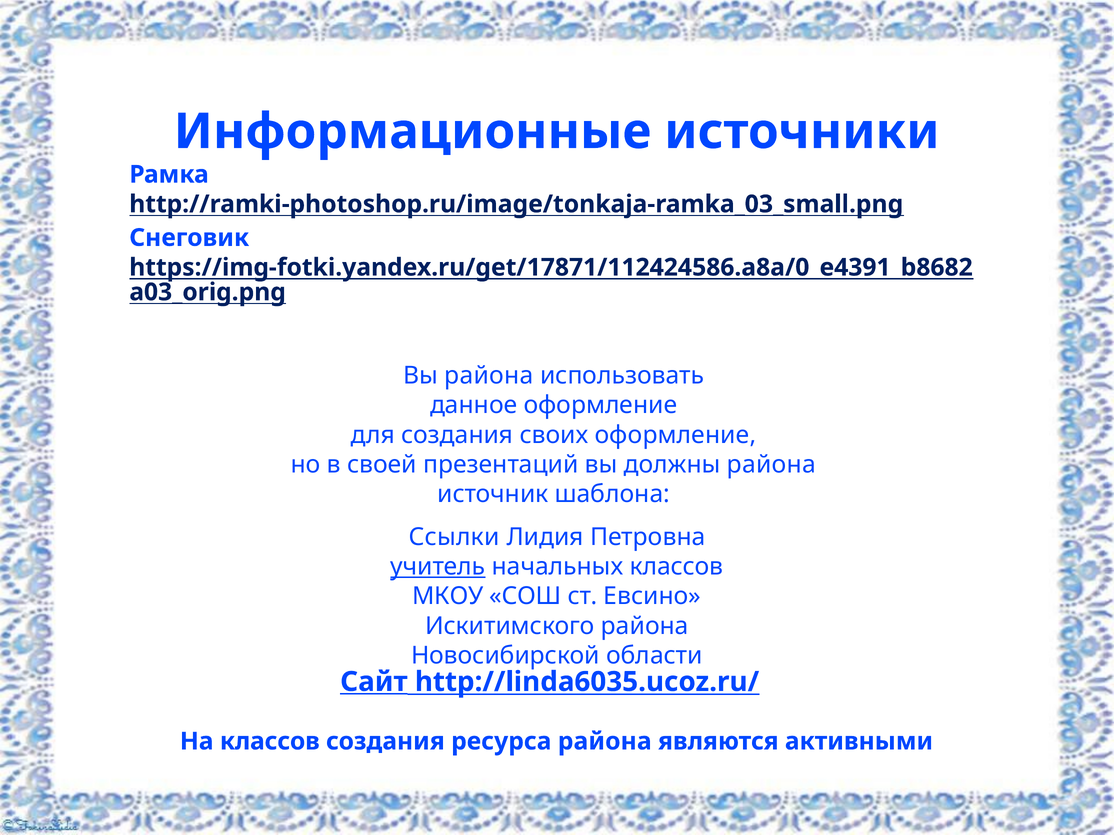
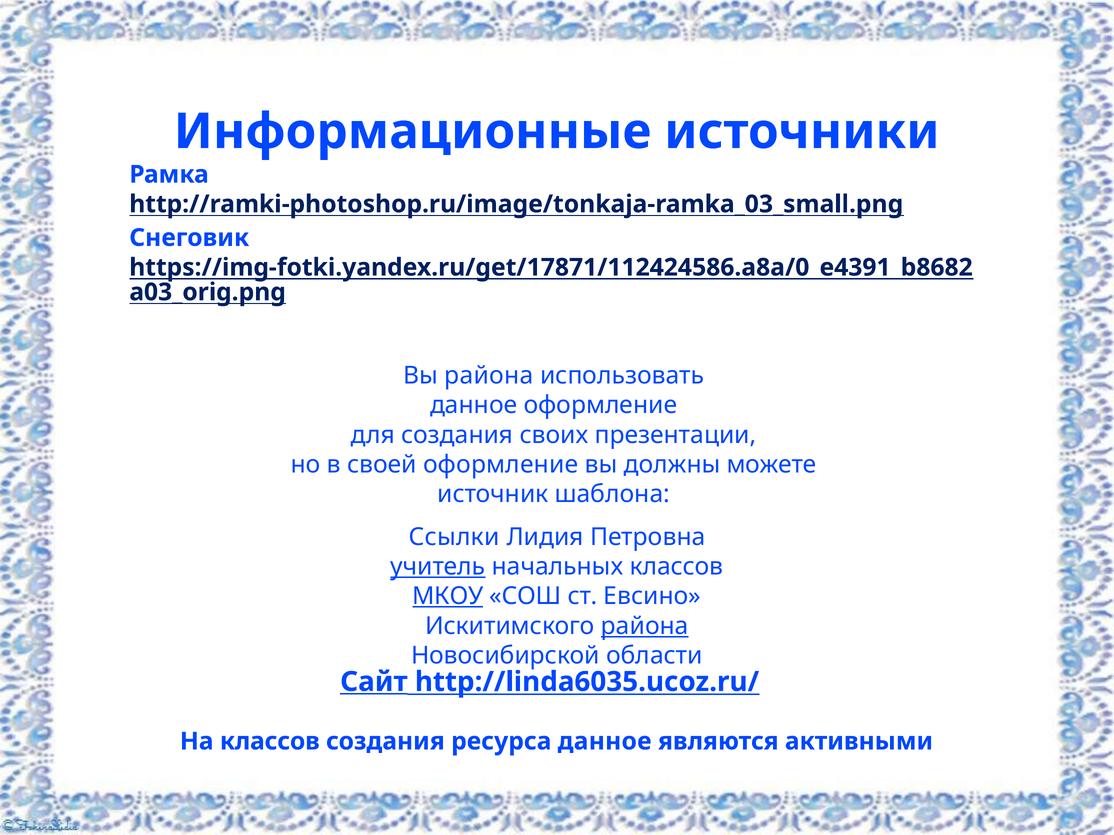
своих оформление: оформление -> презентации (676, 435)
своей презентаций: презентаций -> оформление (501, 465)
должны района: района -> можете (772, 465)
МКОУ underline: none -> present (448, 597)
района underline: none -> present (645, 626)
ресурса района: района -> данное (605, 742)
